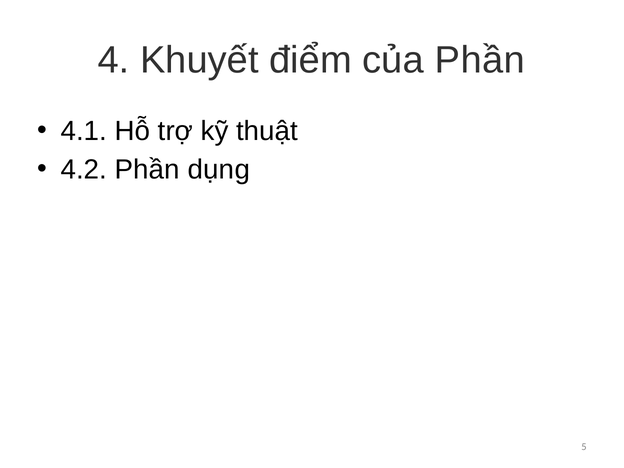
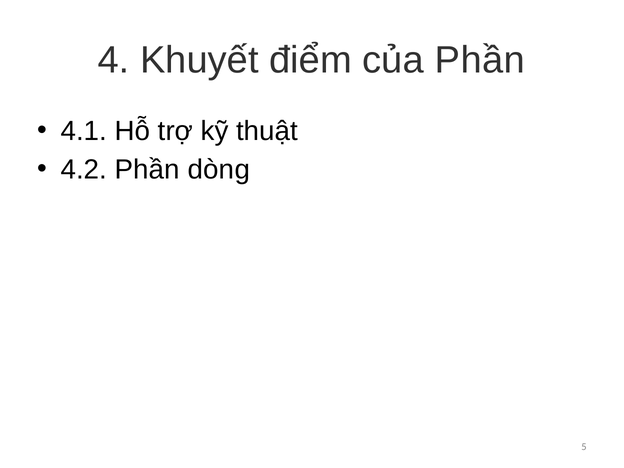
dụng: dụng -> dòng (219, 170)
